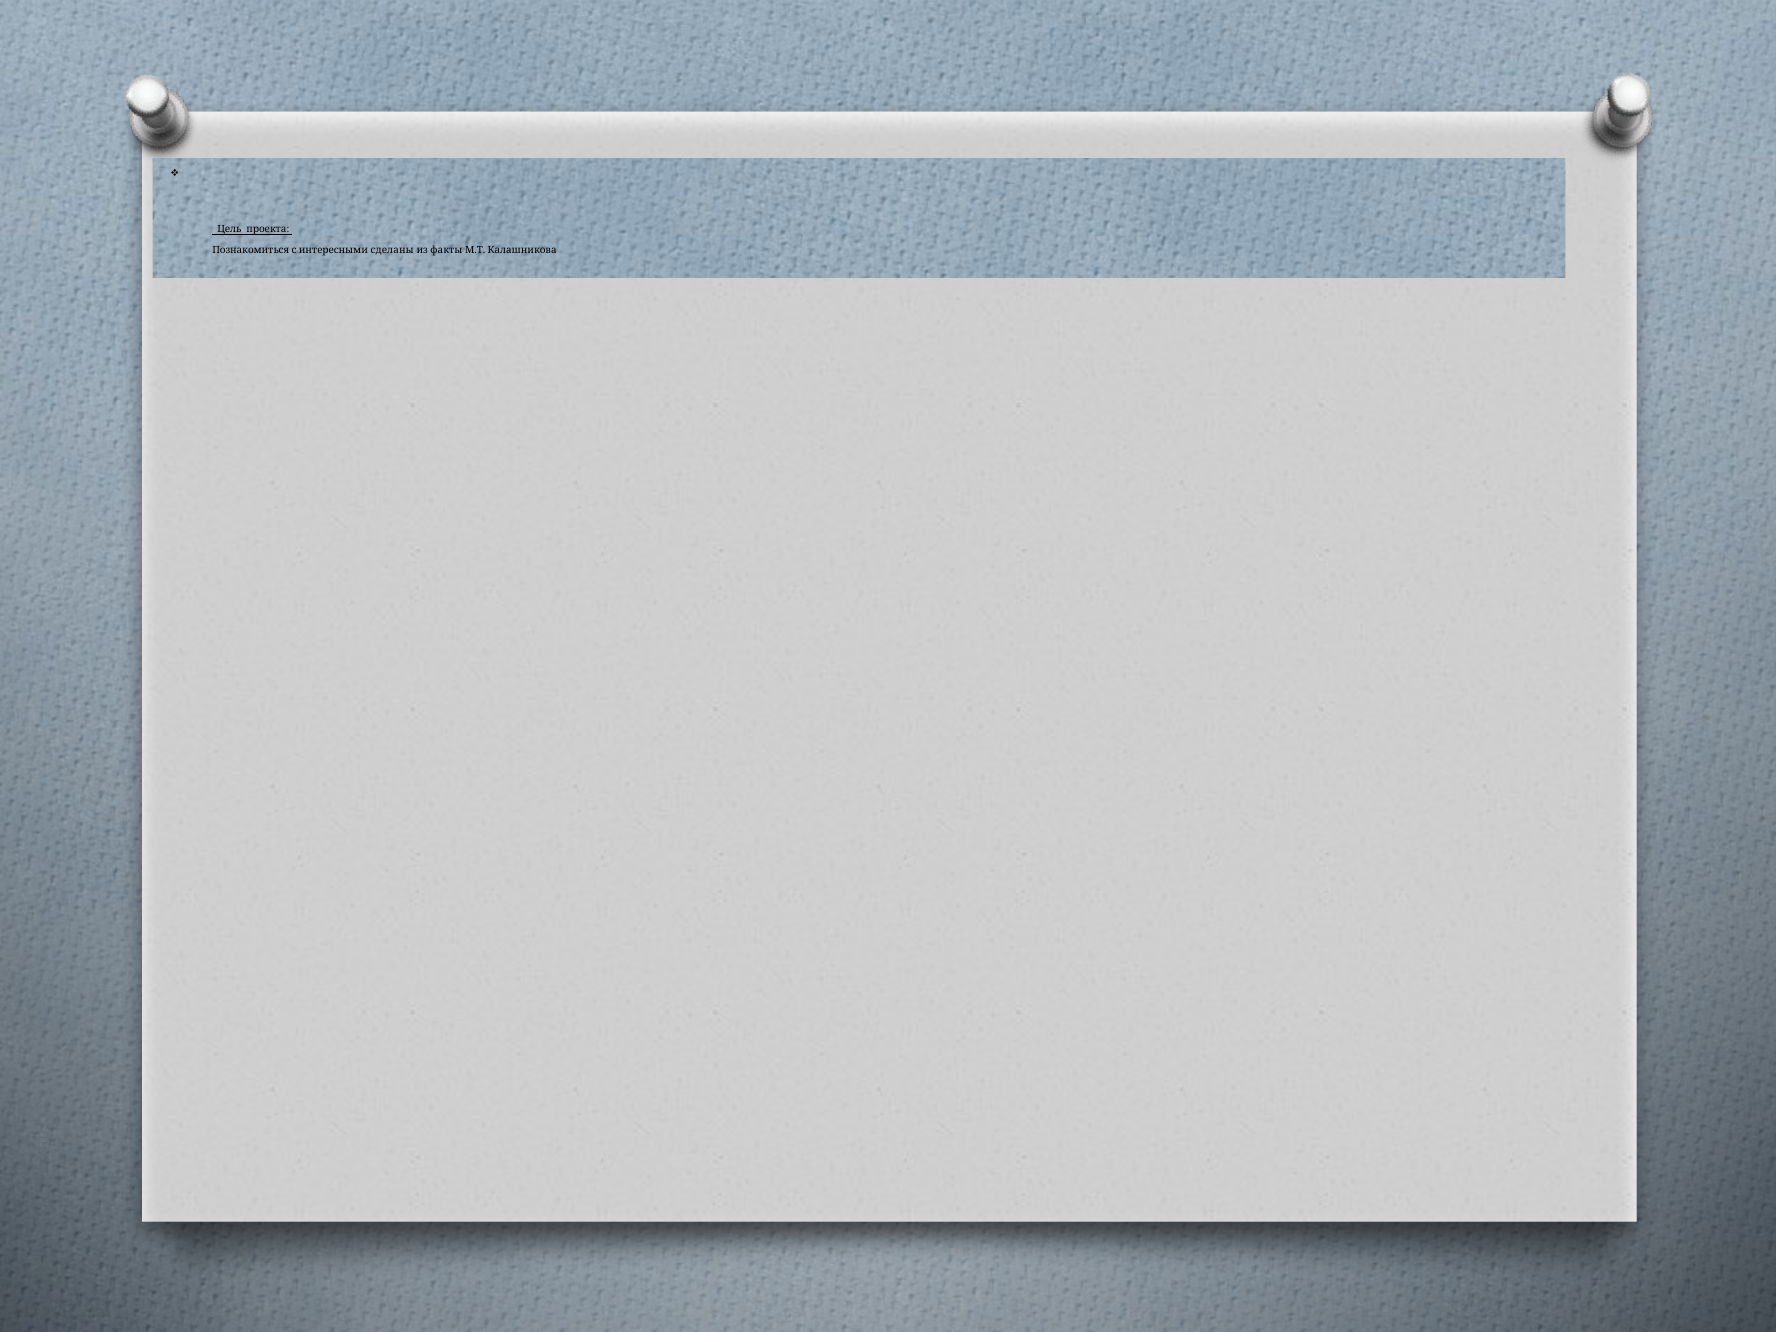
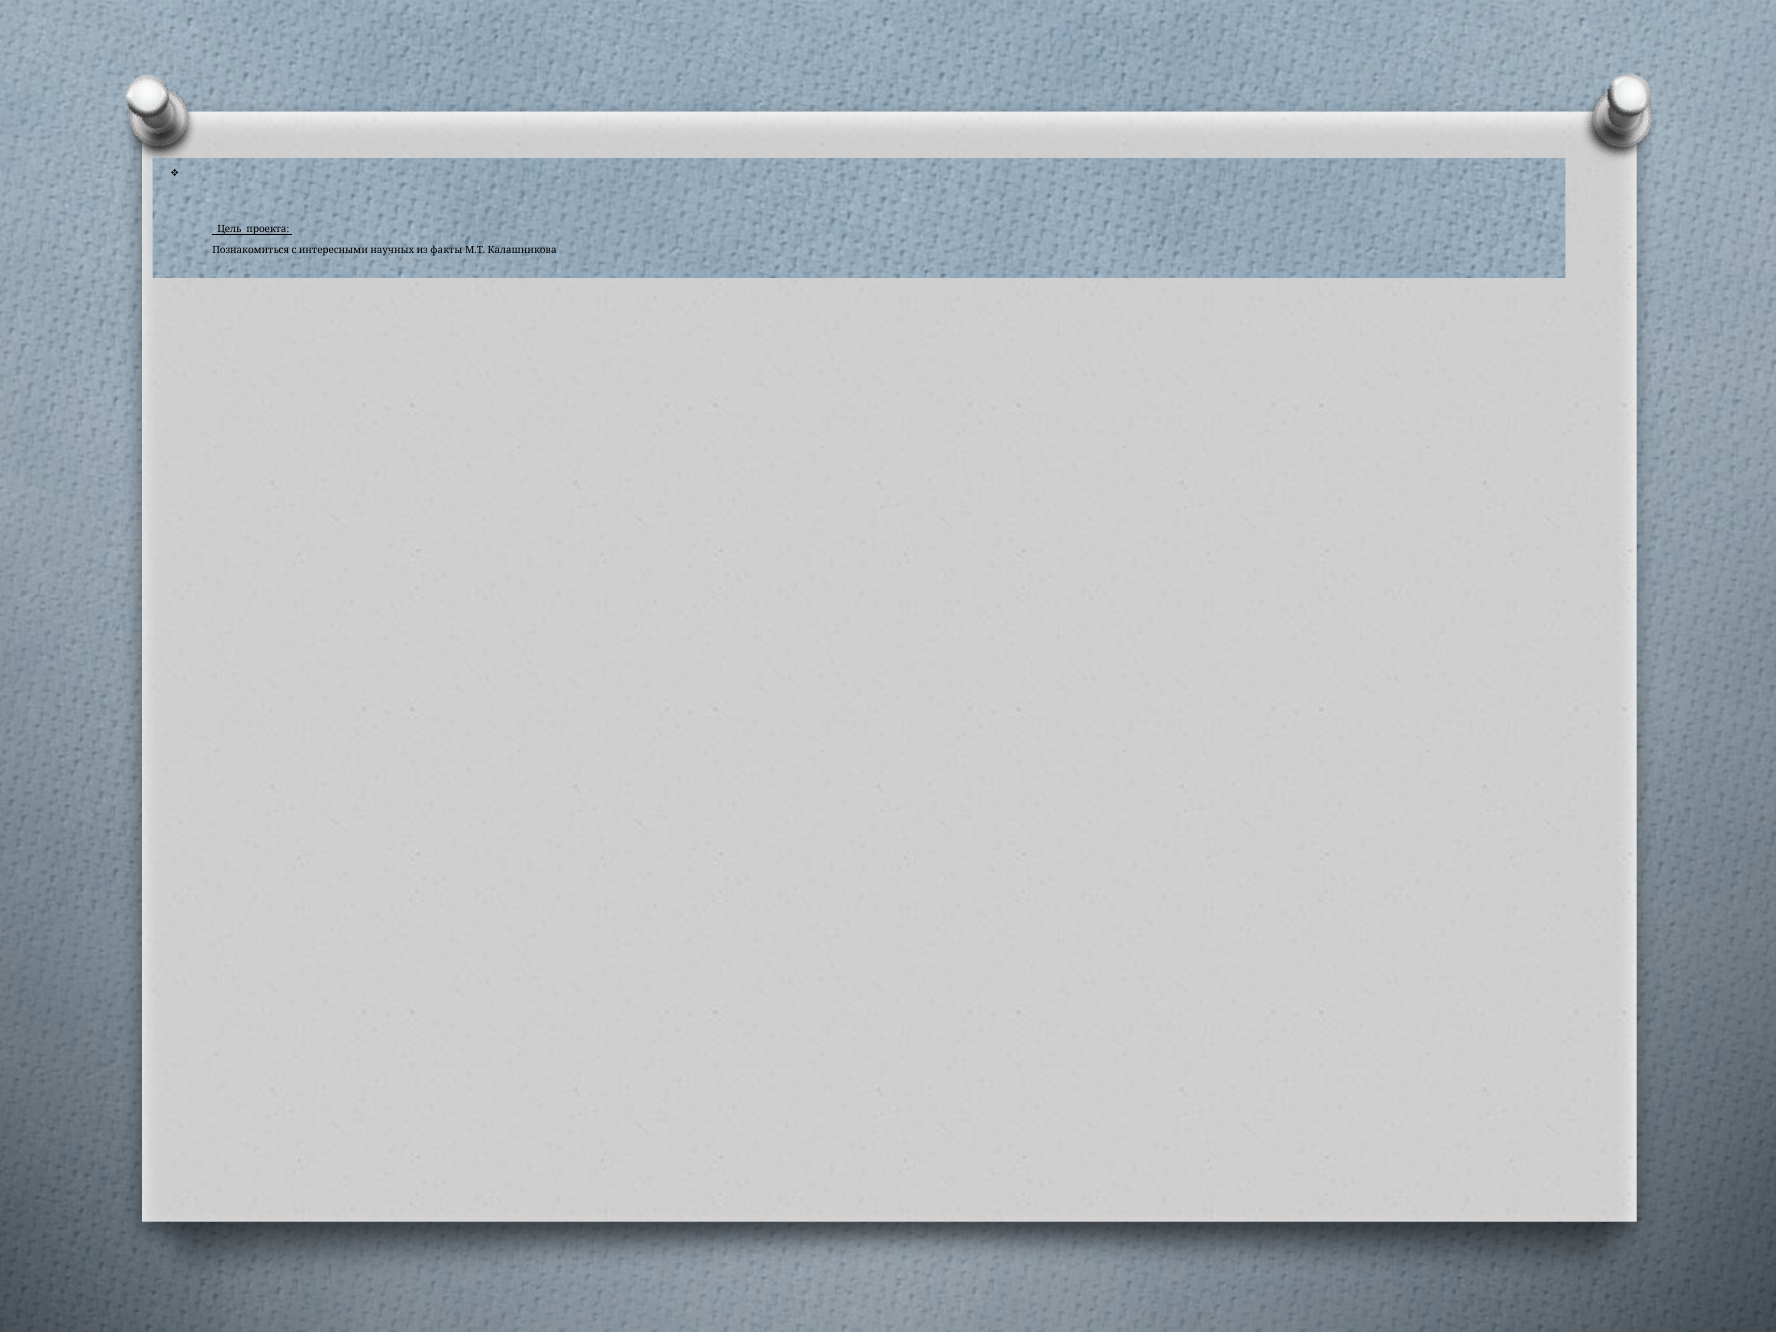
сделаны: сделаны -> научных (392, 251)
